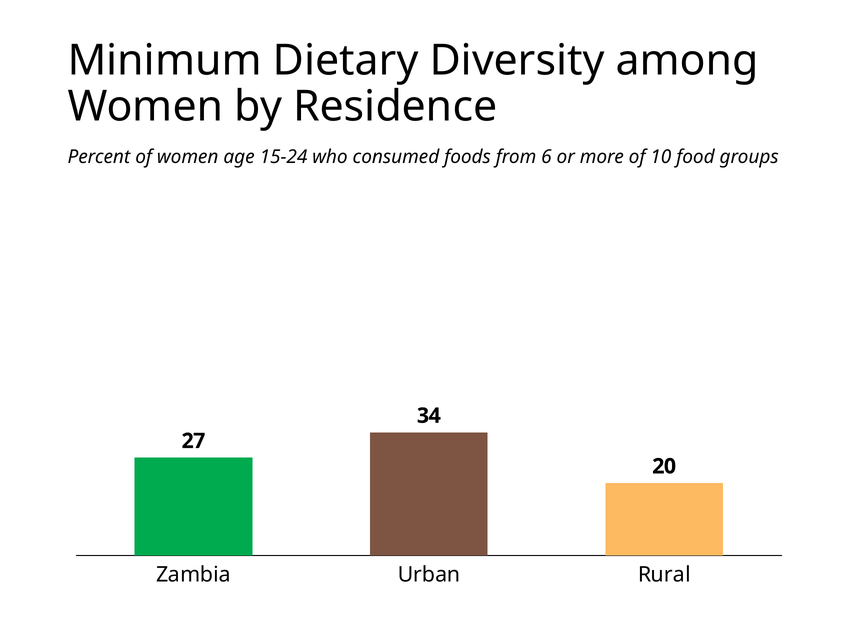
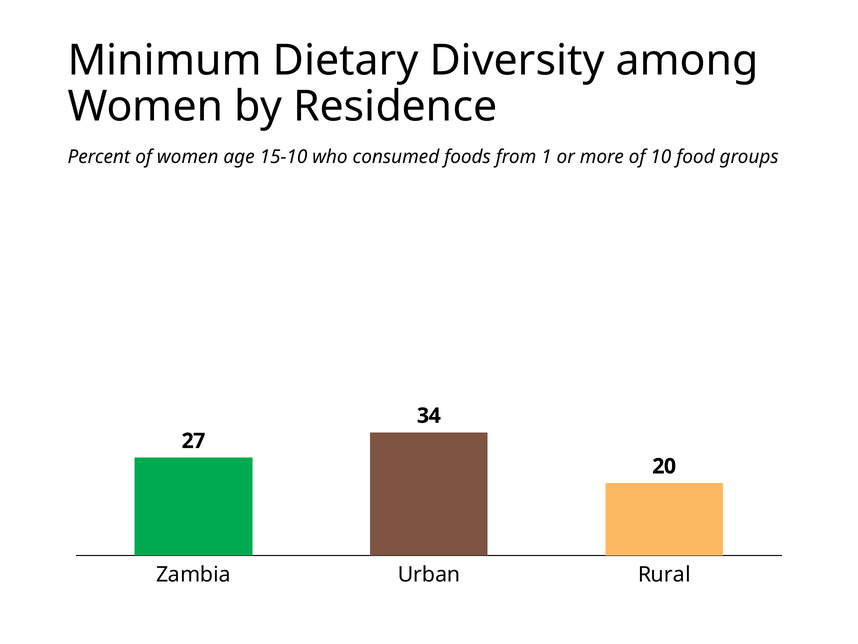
15-24: 15-24 -> 15-10 (284, 157)
6: 6 -> 1 (546, 157)
